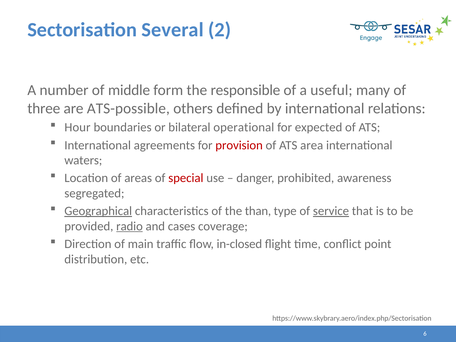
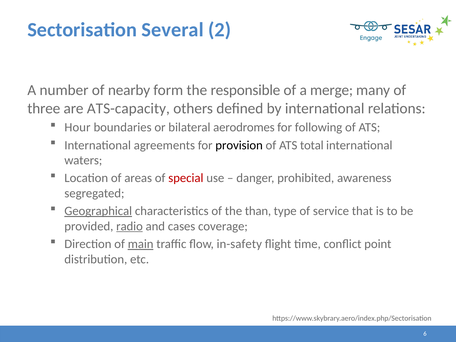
middle: middle -> nearby (129, 90)
useful: useful -> merge (332, 90)
ATS-possible: ATS-possible -> ATS-capacity (128, 108)
operational: operational -> aerodromes (244, 127)
expected: expected -> following (319, 127)
provision colour: red -> black (239, 145)
area: area -> total (312, 145)
service underline: present -> none (331, 211)
main underline: none -> present (141, 244)
in-closed: in-closed -> in-safety (239, 244)
